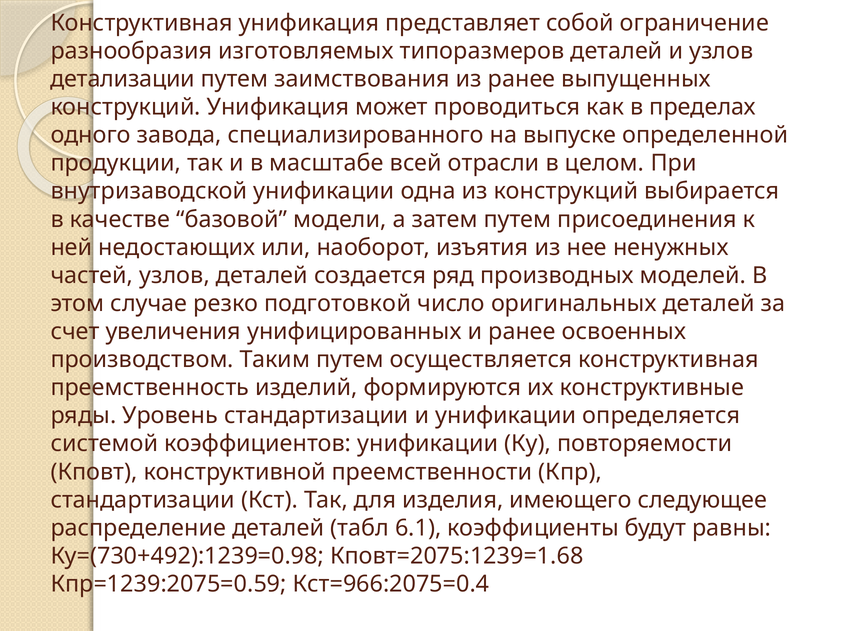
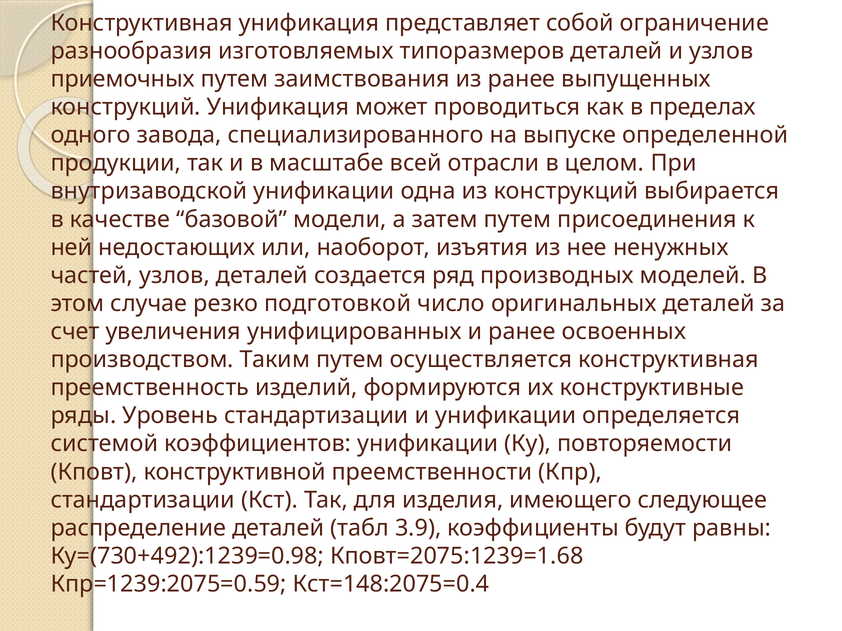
детализации: детализации -> приемочных (123, 79)
6.1: 6.1 -> 3.9 (418, 528)
Кст=966:2075=0.4: Кст=966:2075=0.4 -> Кст=148:2075=0.4 (391, 584)
